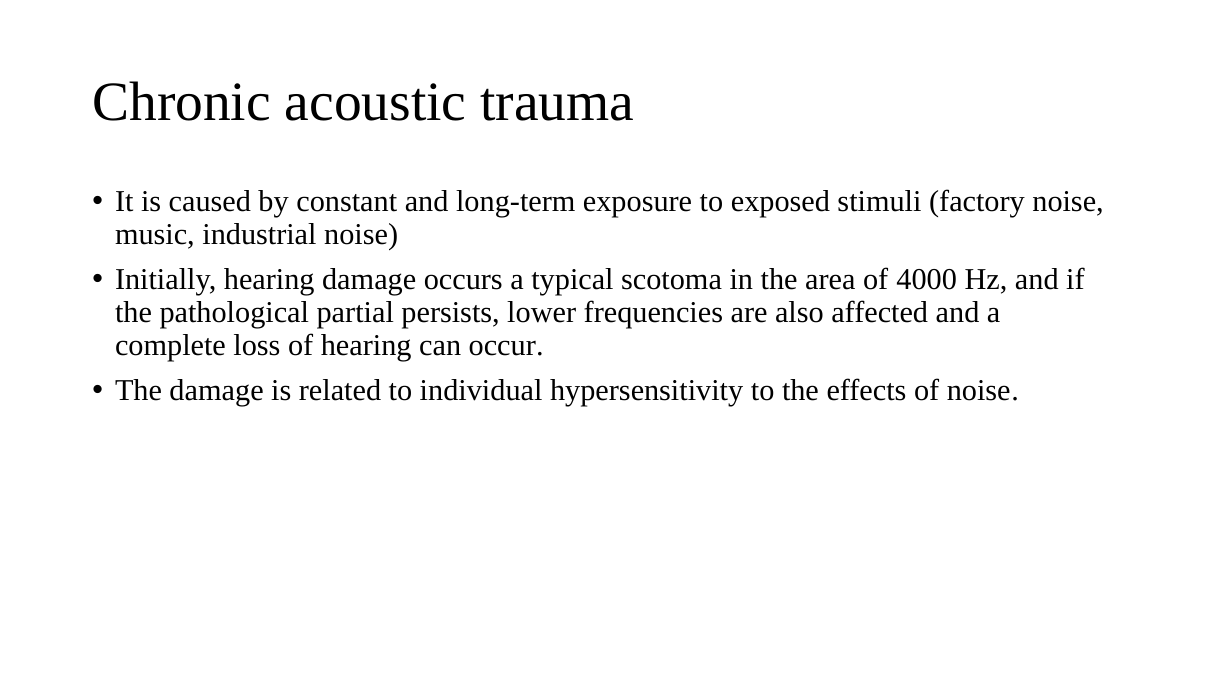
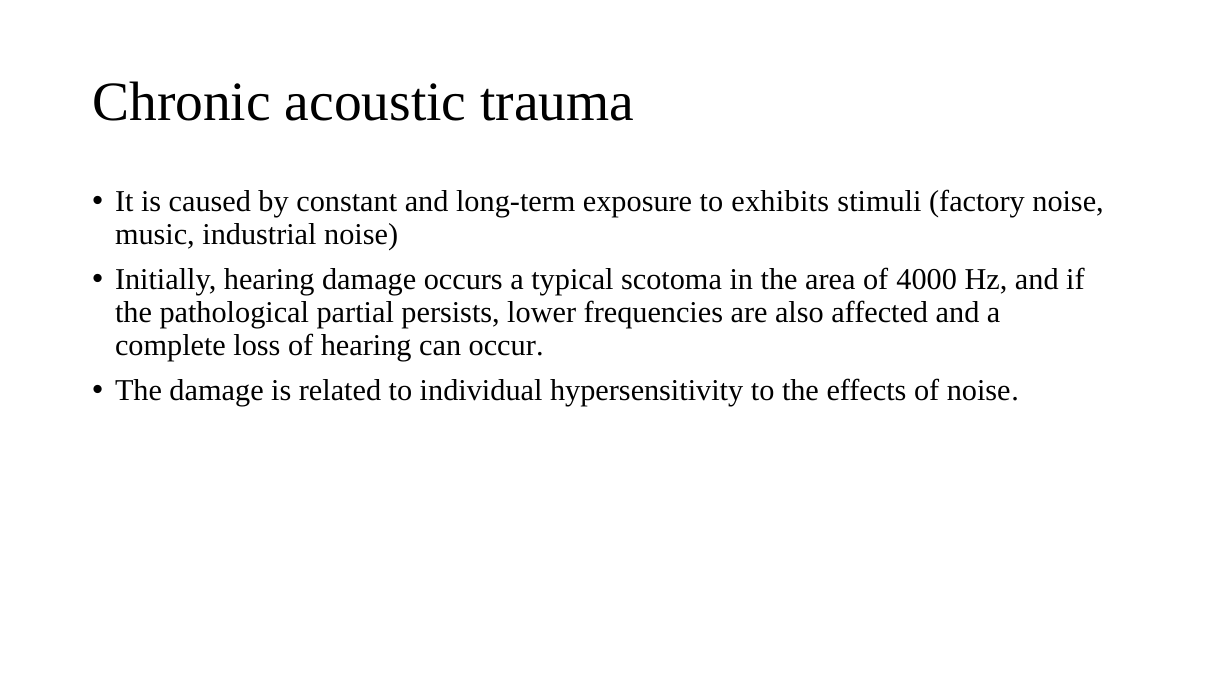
exposed: exposed -> exhibits (780, 202)
